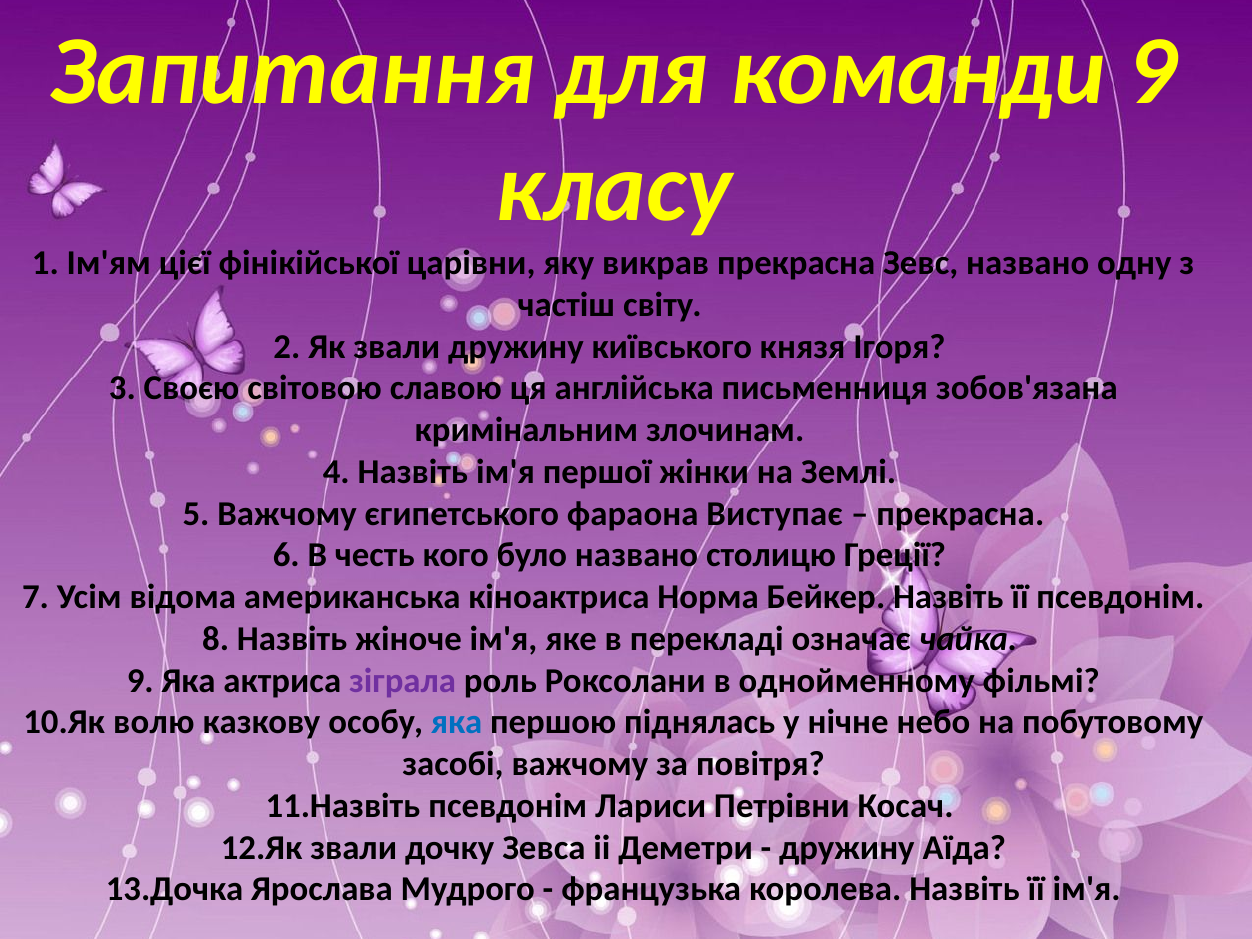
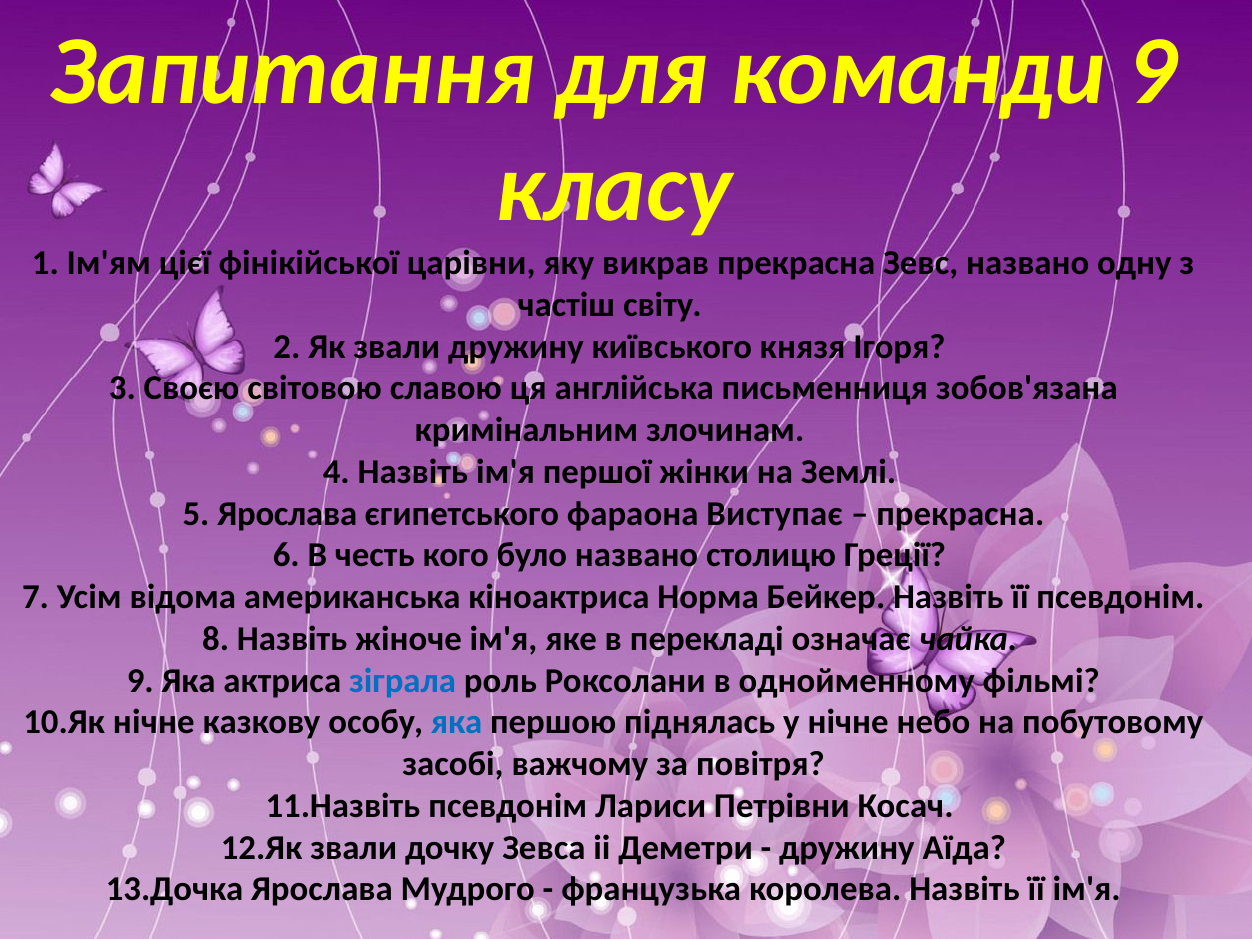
5 Важчому: Важчому -> Ярослава (287, 514)
зіграла colour: purple -> blue (403, 681)
10.Як волю: волю -> нічне (154, 723)
